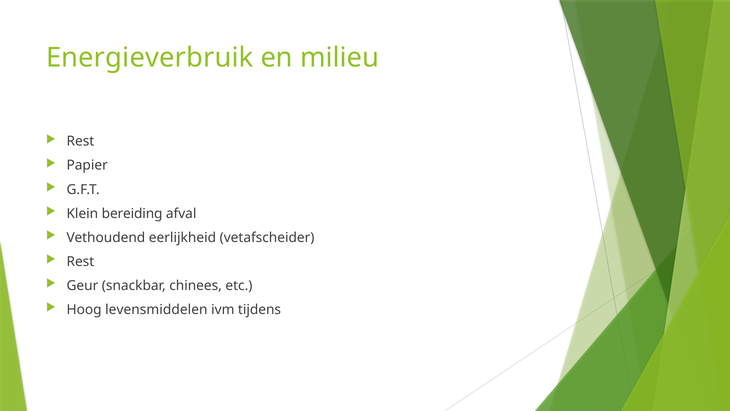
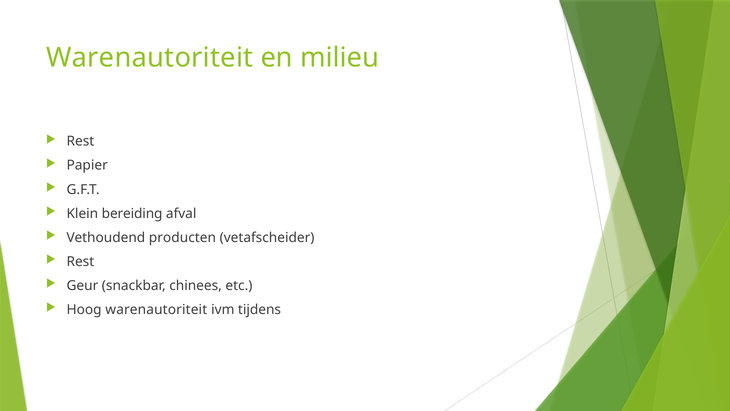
Energieverbruik: Energieverbruik -> Warenautoriteit (150, 58)
eerlijkheid: eerlijkheid -> producten (182, 237)
Hoog levensmiddelen: levensmiddelen -> warenautoriteit (156, 310)
